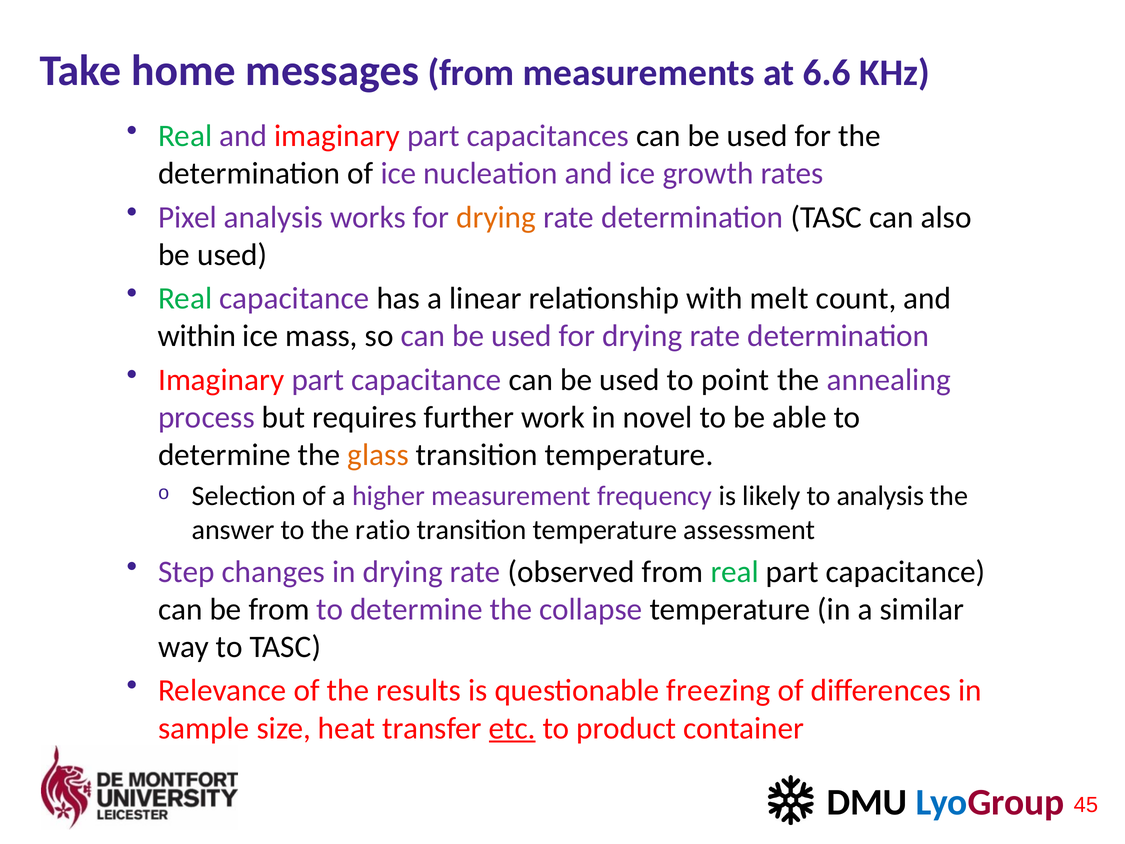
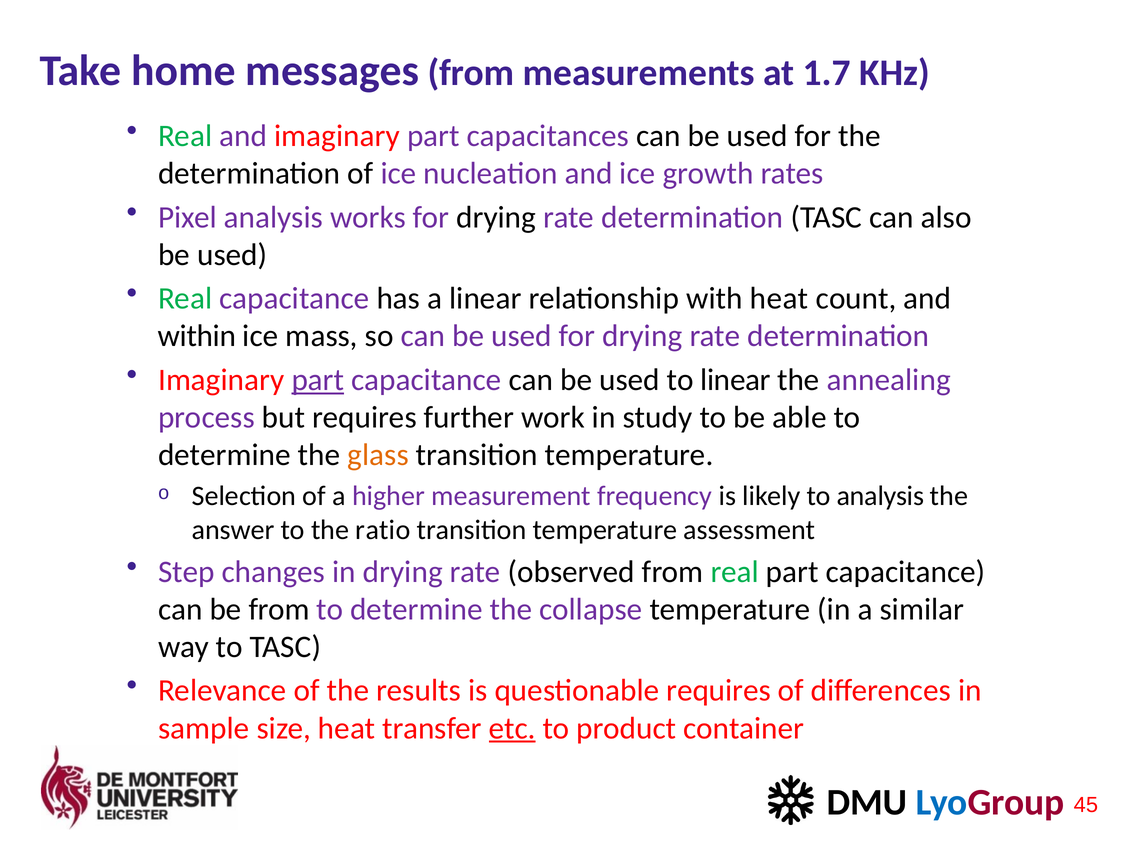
6.6: 6.6 -> 1.7 (827, 73)
drying colour: orange -> black (496, 217)
with melt: melt -> heat (779, 298)
part underline: none -> present (318, 380)
to point: point -> linear (736, 380)
novel: novel -> study (657, 417)
questionable freezing: freezing -> requires (719, 690)
